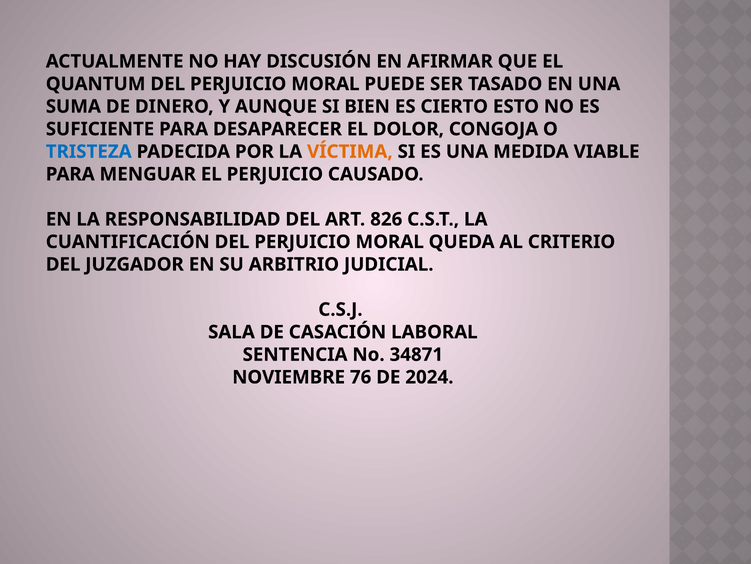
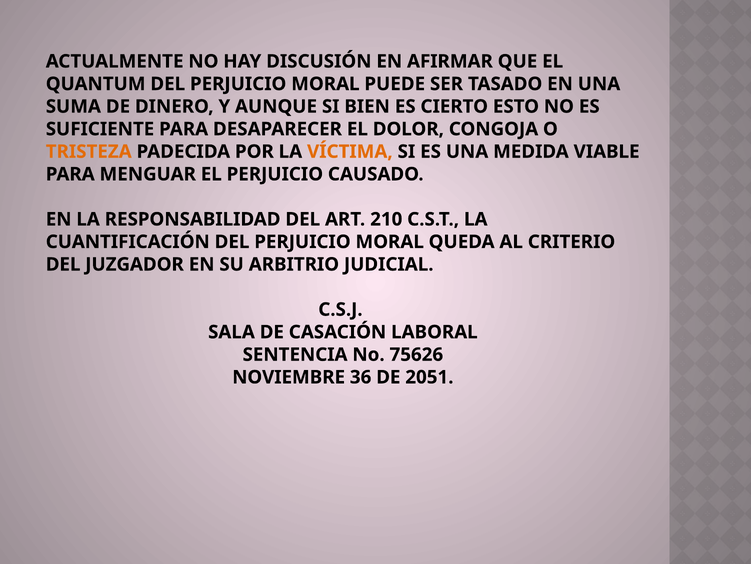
TRISTEZA colour: blue -> orange (89, 151)
826: 826 -> 210 (386, 219)
34871: 34871 -> 75626 (416, 354)
76: 76 -> 36 (361, 377)
2024: 2024 -> 2051 (429, 377)
